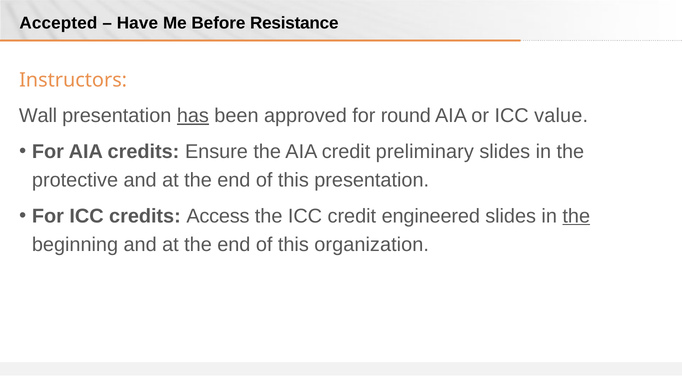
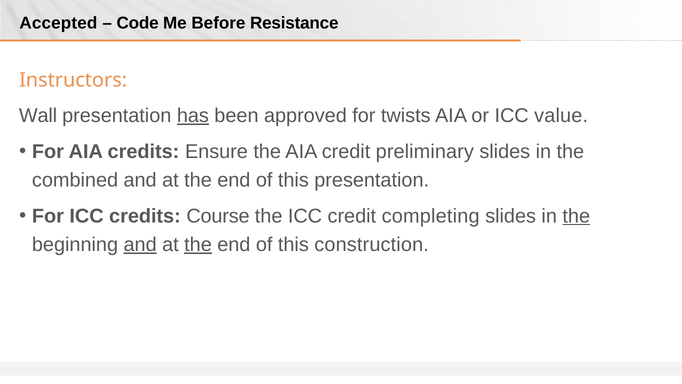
Have: Have -> Code (138, 23)
round: round -> twists (406, 116)
protective: protective -> combined (75, 180)
Access: Access -> Course (218, 216)
engineered: engineered -> completing (431, 216)
and underline: none -> present (140, 245)
the underline: none -> present (198, 245)
organization: organization -> construction (372, 245)
